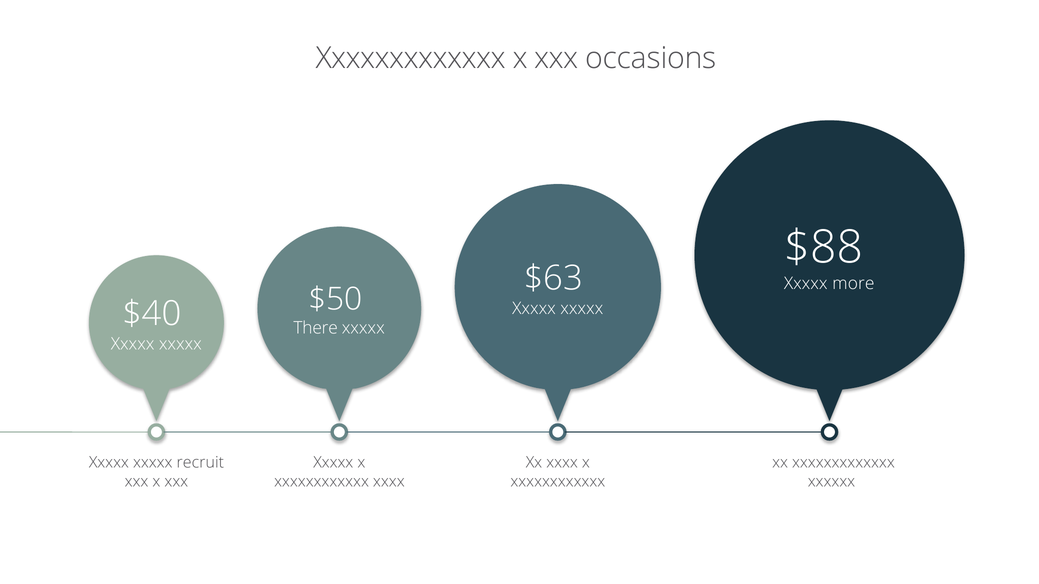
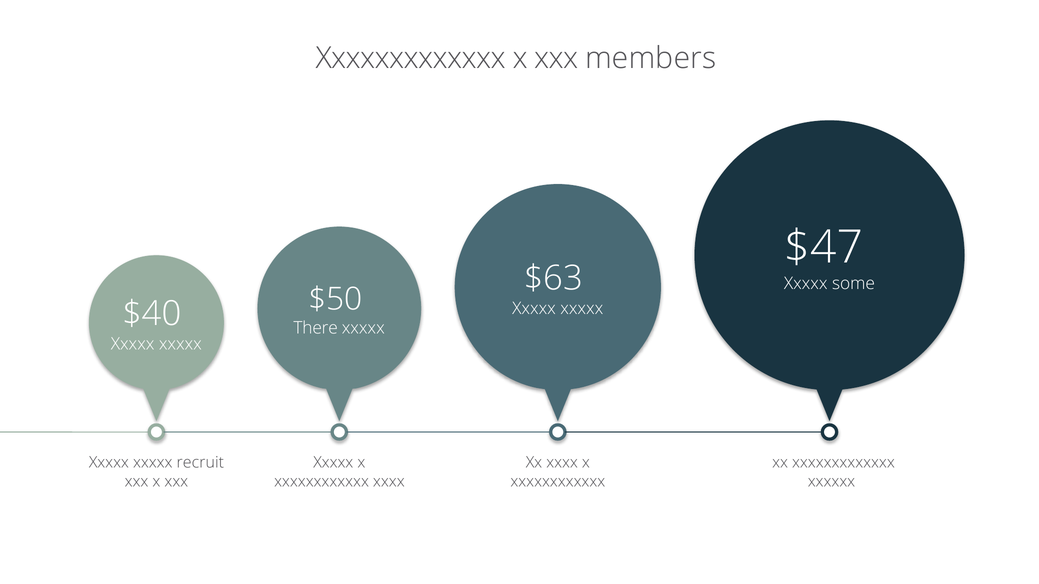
occasions: occasions -> members (651, 58)
$88: $88 -> $47 (823, 248)
more: more -> some (853, 284)
